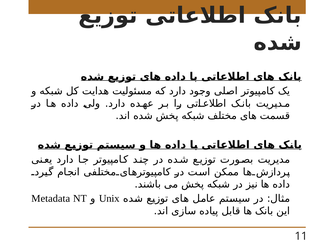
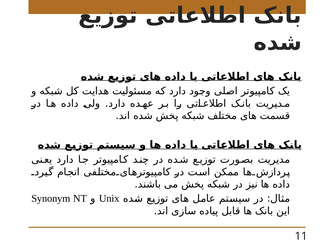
Metadata: Metadata -> Synonym (51, 199)
